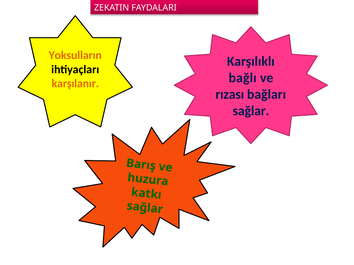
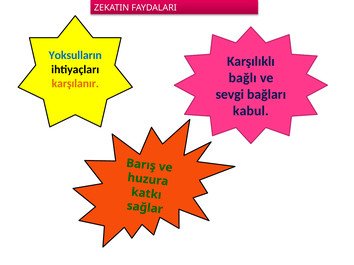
Yoksulların colour: orange -> blue (75, 55)
rızası: rızası -> sevgi (230, 95)
sağlar: sağlar -> kabul (251, 111)
